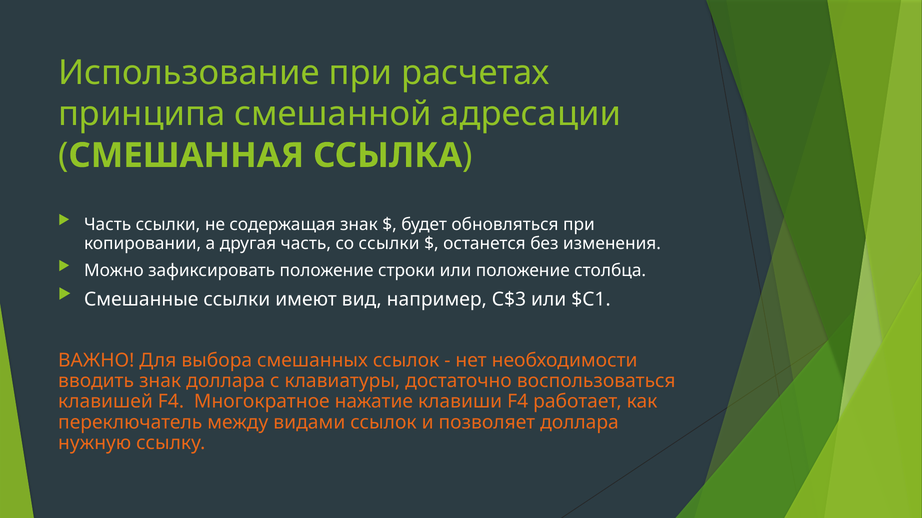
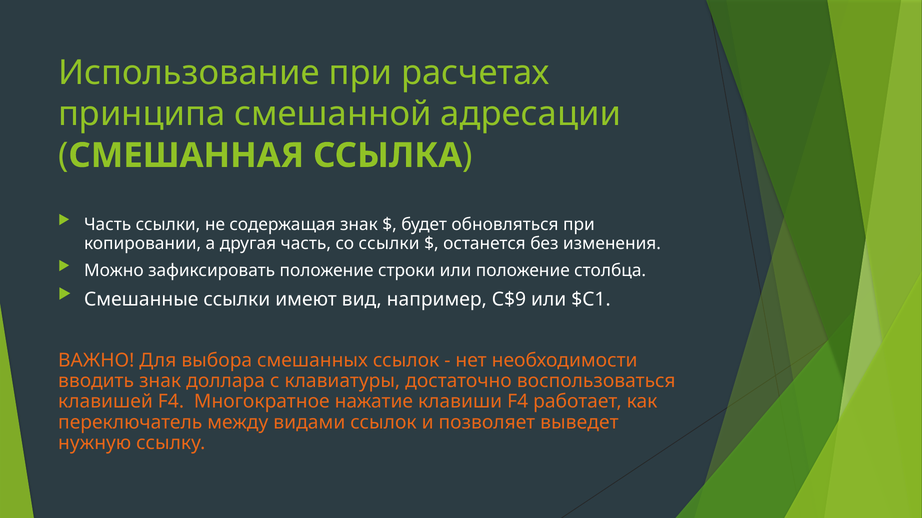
С$3: С$3 -> С$9 (509, 300)
позволяет доллара: доллара -> выведет (579, 423)
